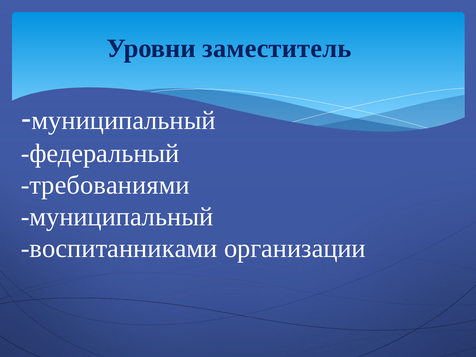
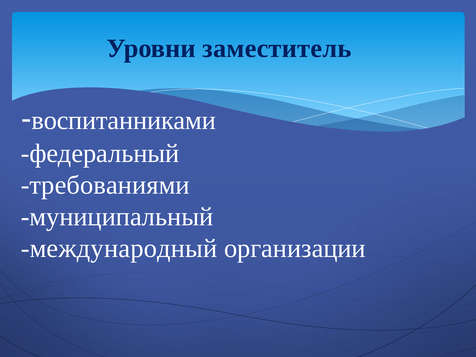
муниципальный: муниципальный -> воспитанниками (124, 121)
воспитанниками: воспитанниками -> международный (119, 248)
